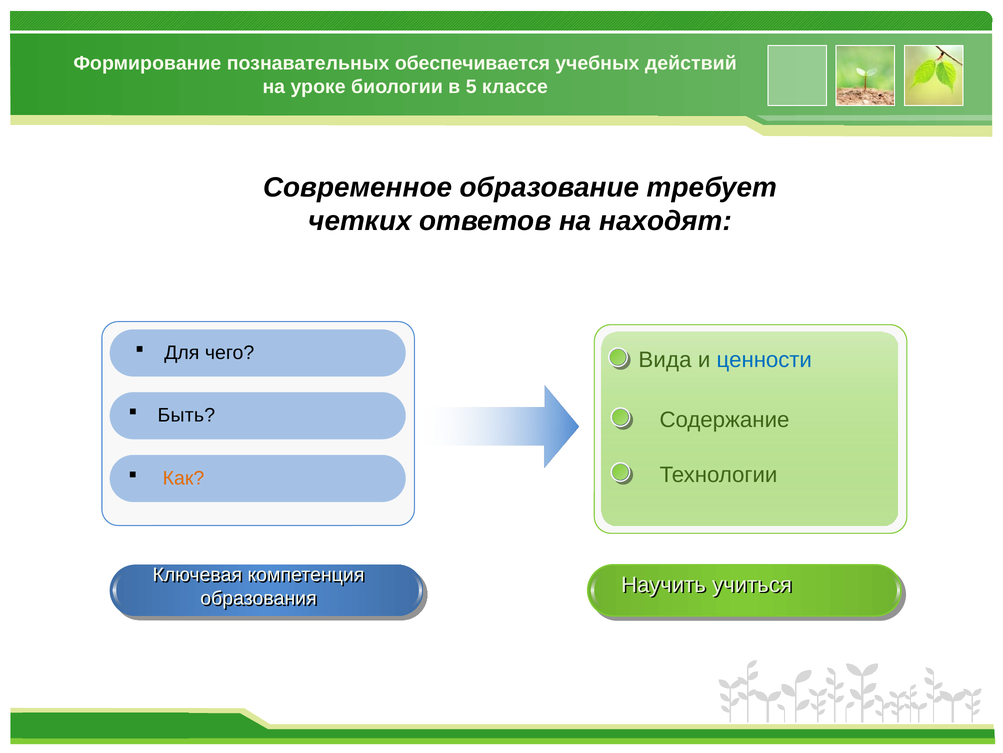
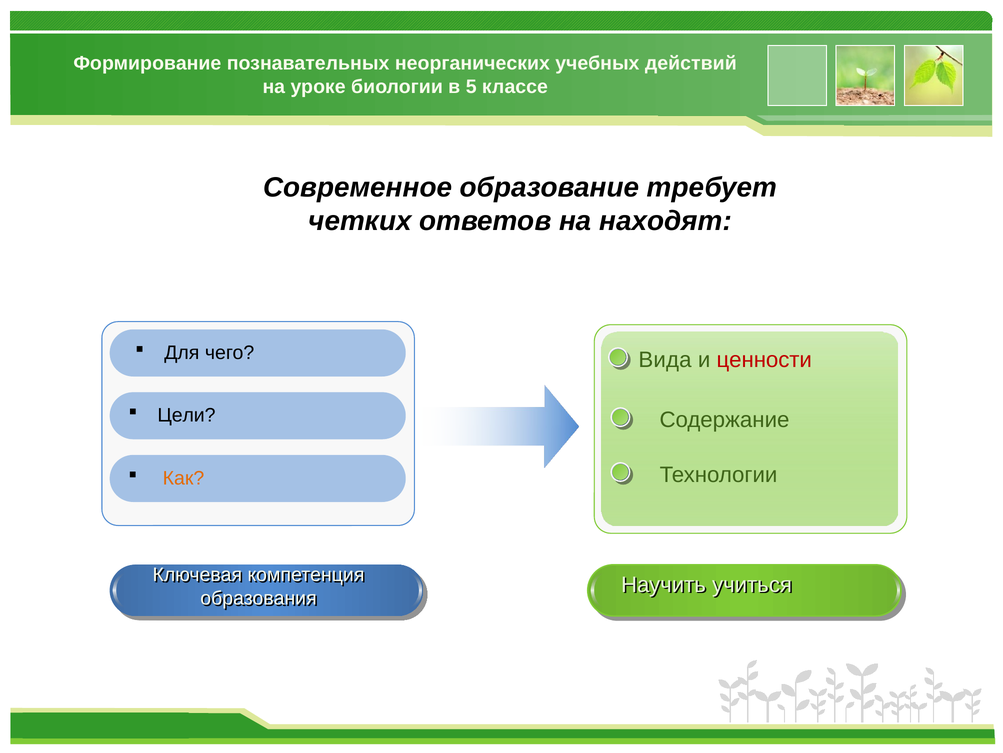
обеспечивается: обеспечивается -> неорганических (472, 63)
ценности colour: blue -> red (764, 360)
Быть: Быть -> Цели (186, 415)
